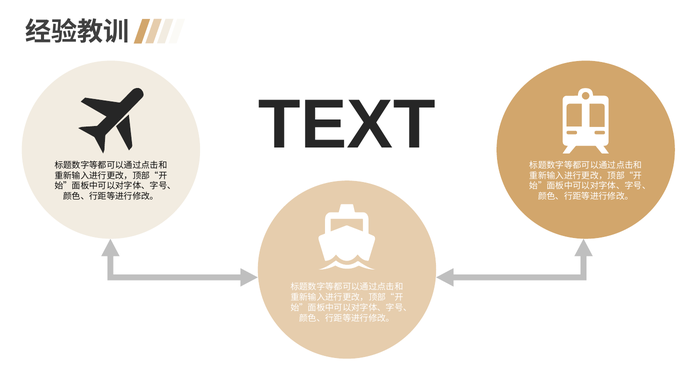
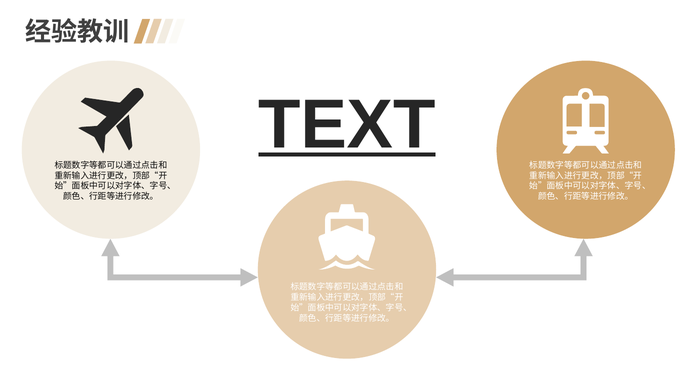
TEXT underline: none -> present (347, 125)
